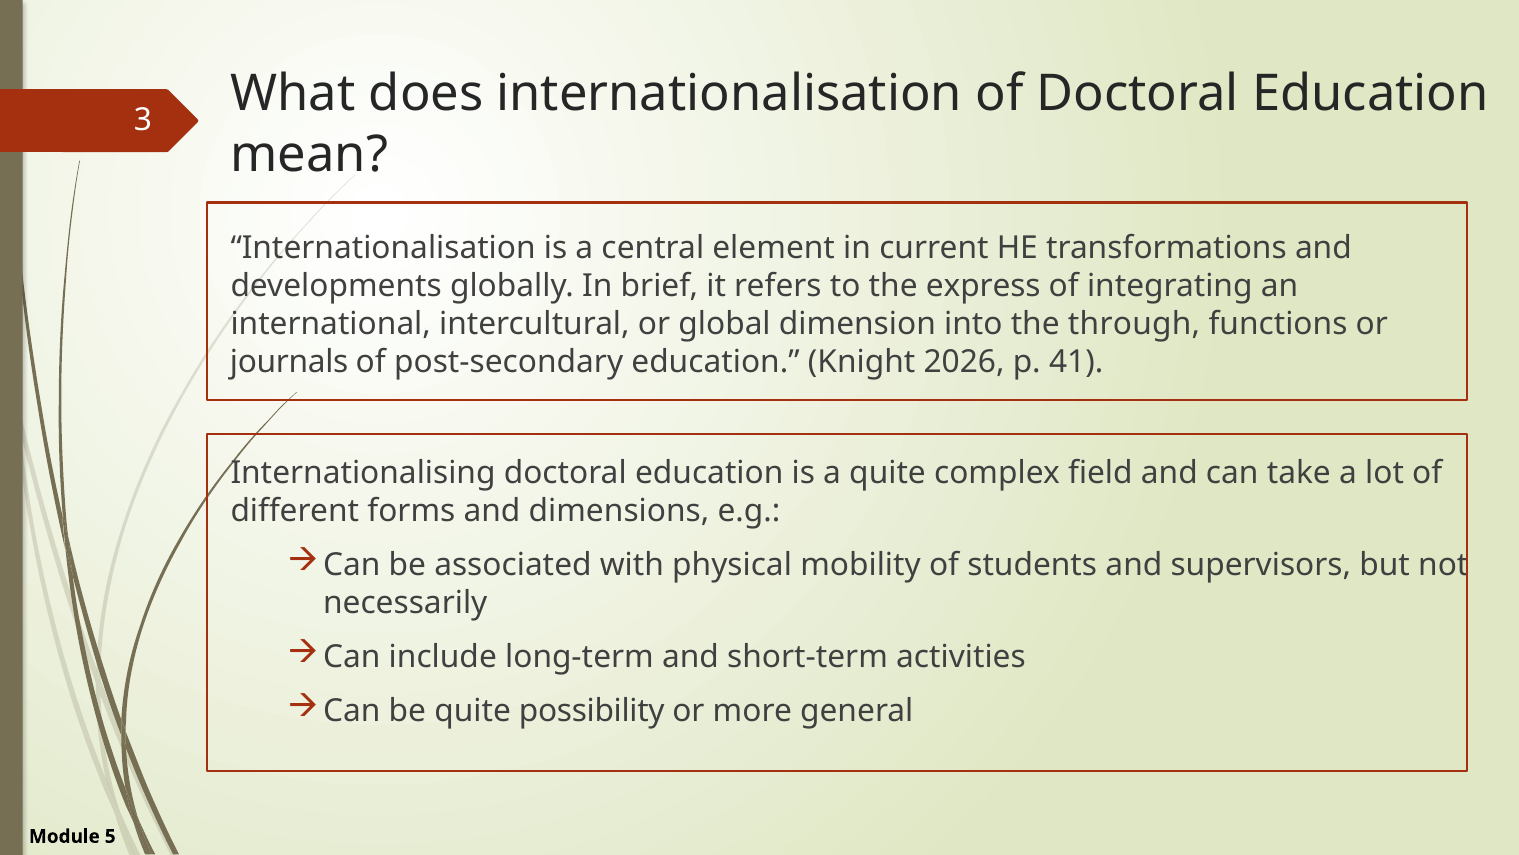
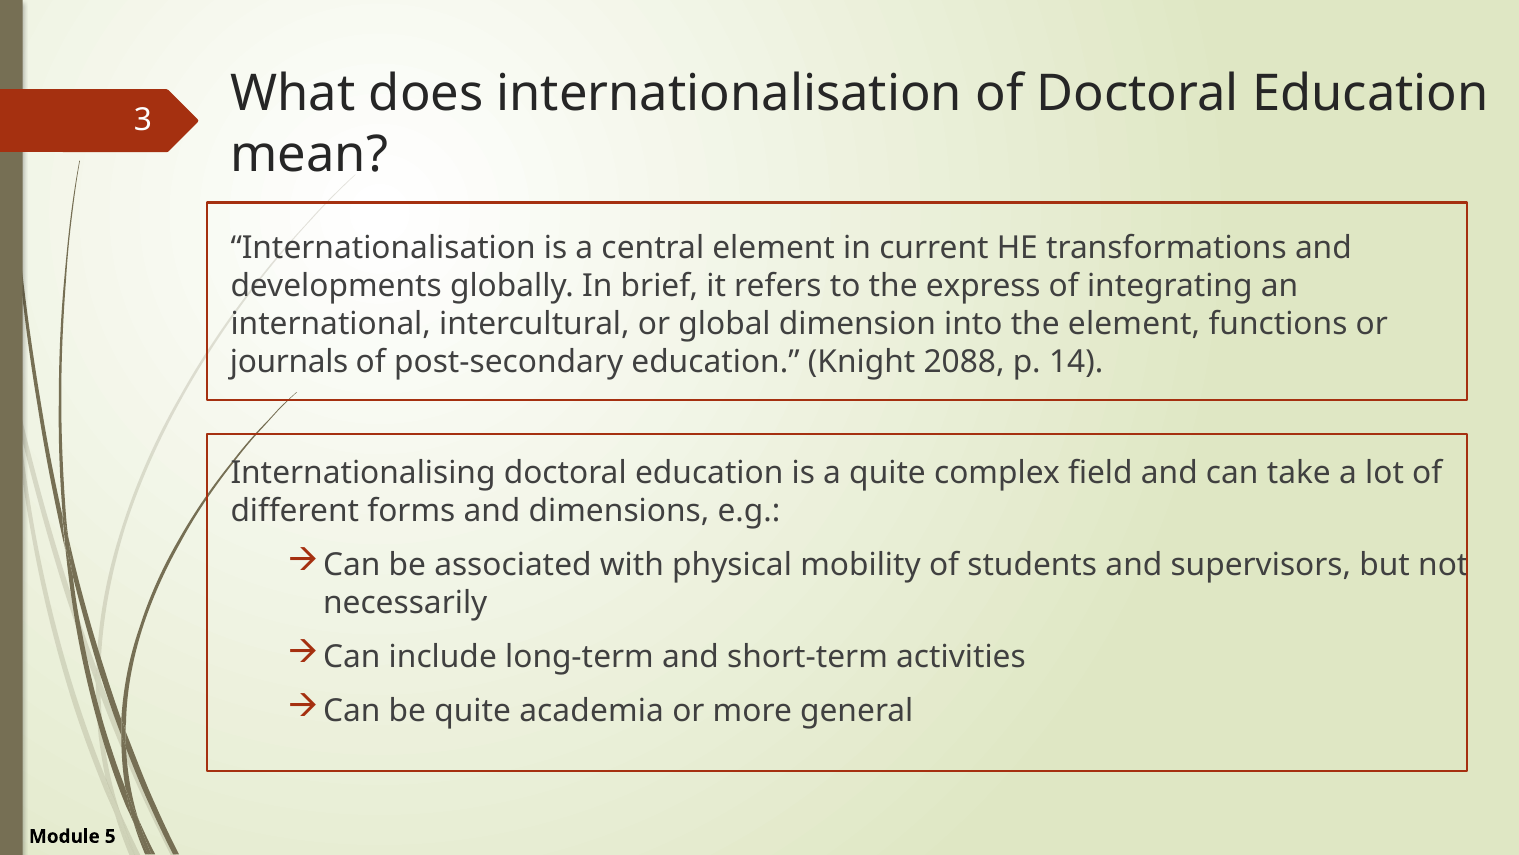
the through: through -> element (1134, 324)
2026: 2026 -> 2088 (964, 362)
41: 41 -> 14 (1076, 362)
possibility: possibility -> academia (592, 711)
